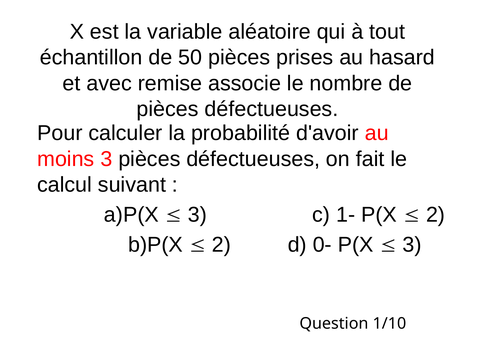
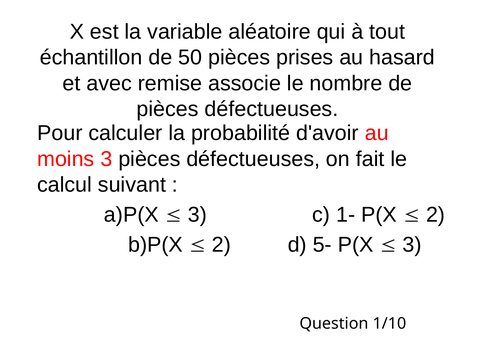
0-: 0- -> 5- (322, 245)
